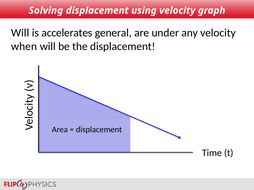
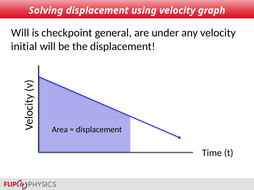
accelerates: accelerates -> checkpoint (67, 33)
when: when -> initial (24, 46)
